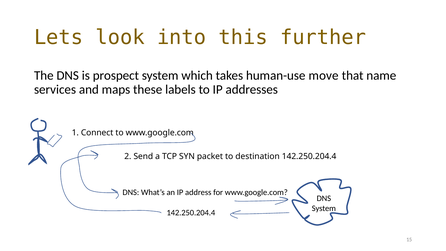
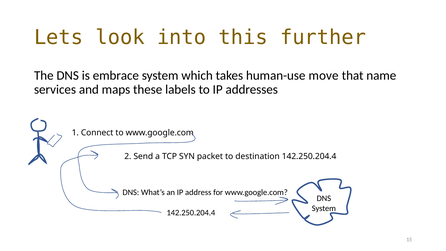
prospect: prospect -> embrace (116, 75)
